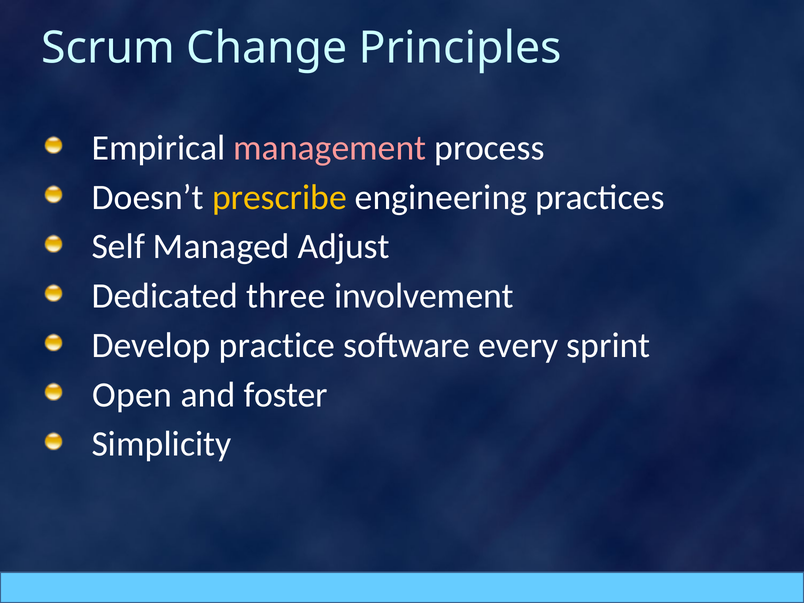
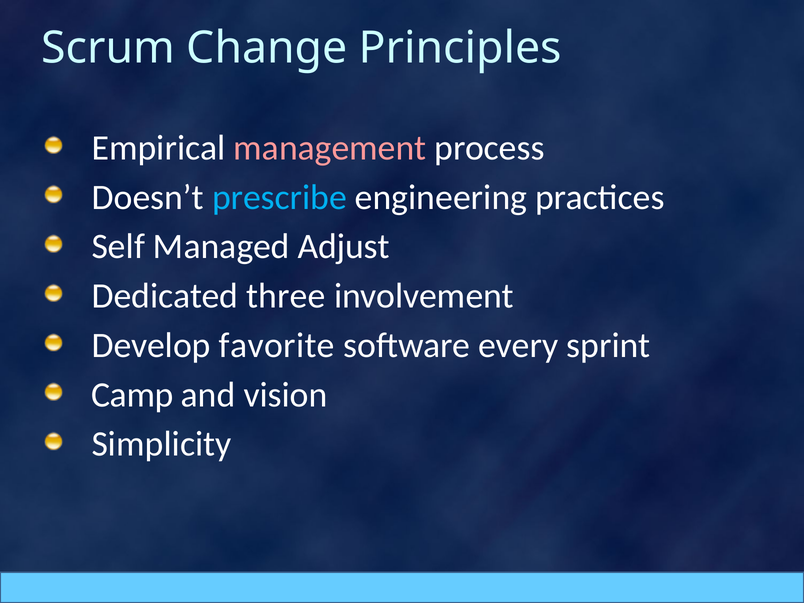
prescribe colour: yellow -> light blue (279, 197)
practice: practice -> favorite (277, 345)
Open: Open -> Camp (132, 395)
foster: foster -> vision (285, 395)
